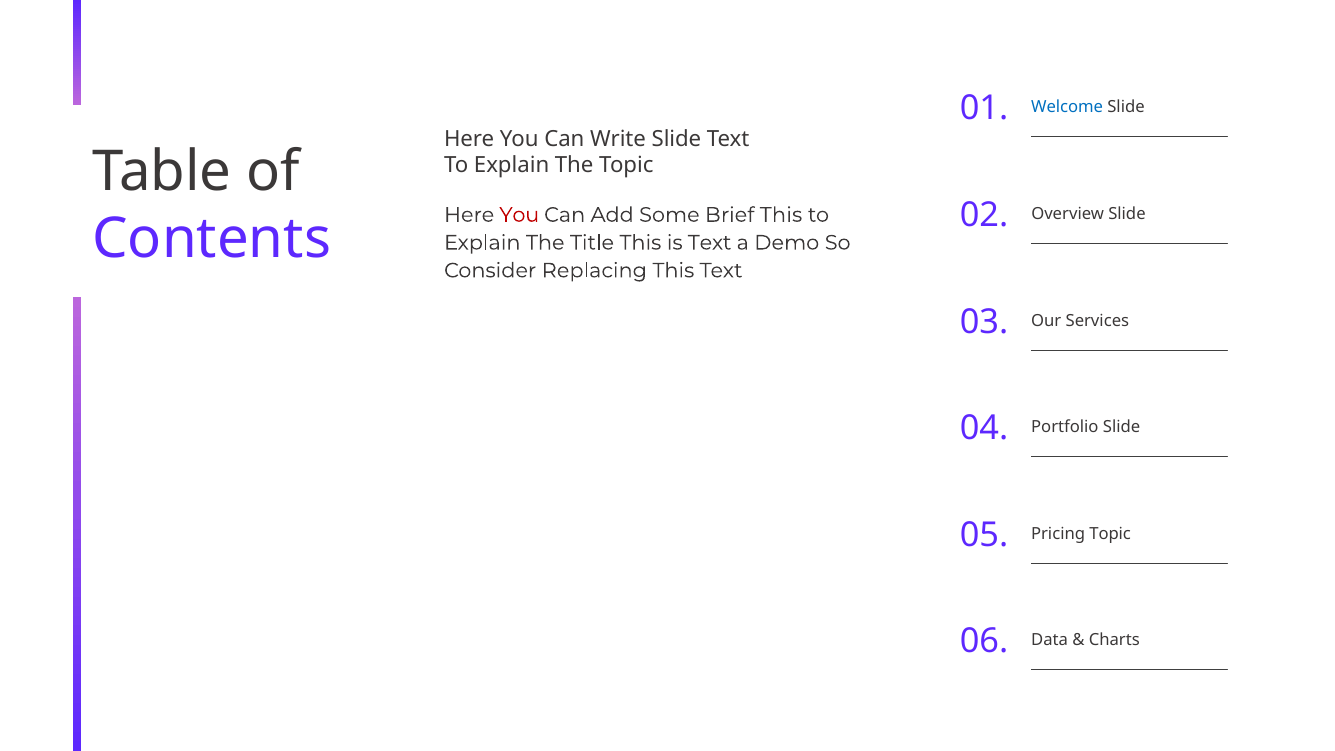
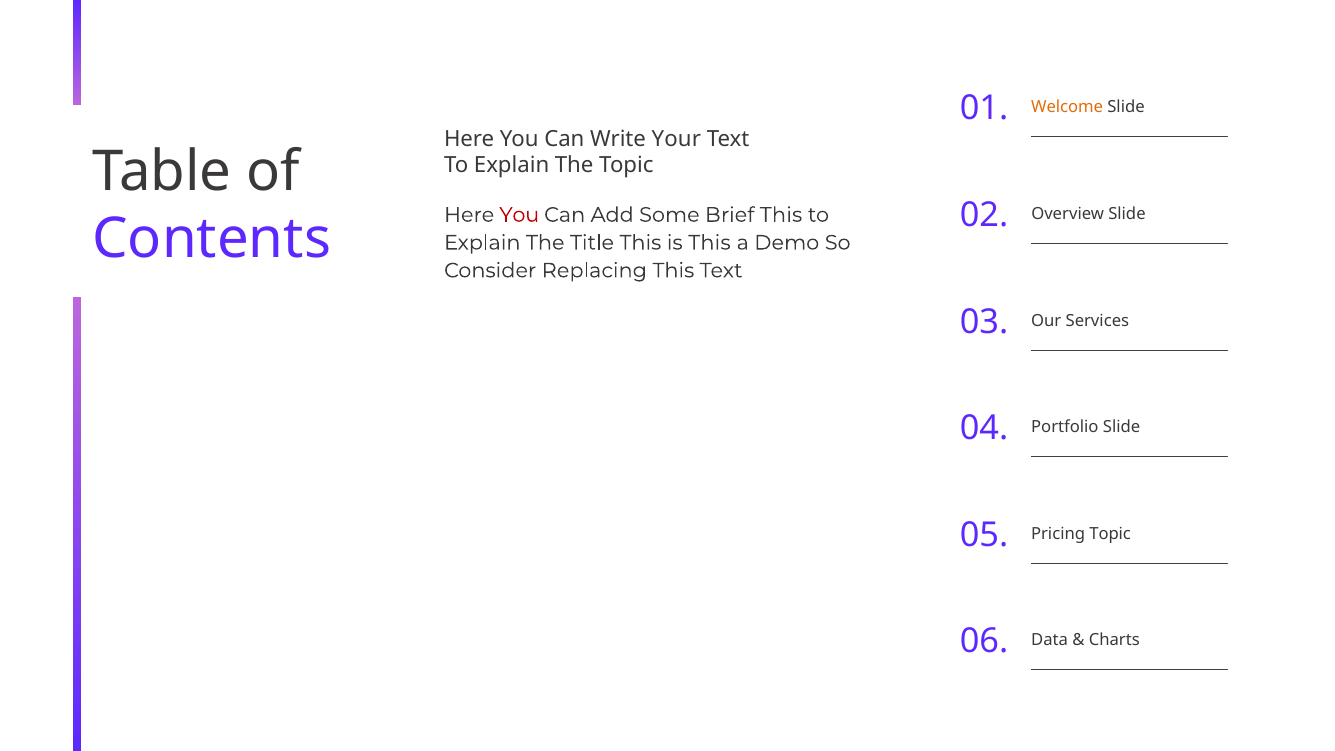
Welcome colour: blue -> orange (1067, 107)
Write Slide: Slide -> Your (676, 139)
is Text: Text -> This (709, 243)
